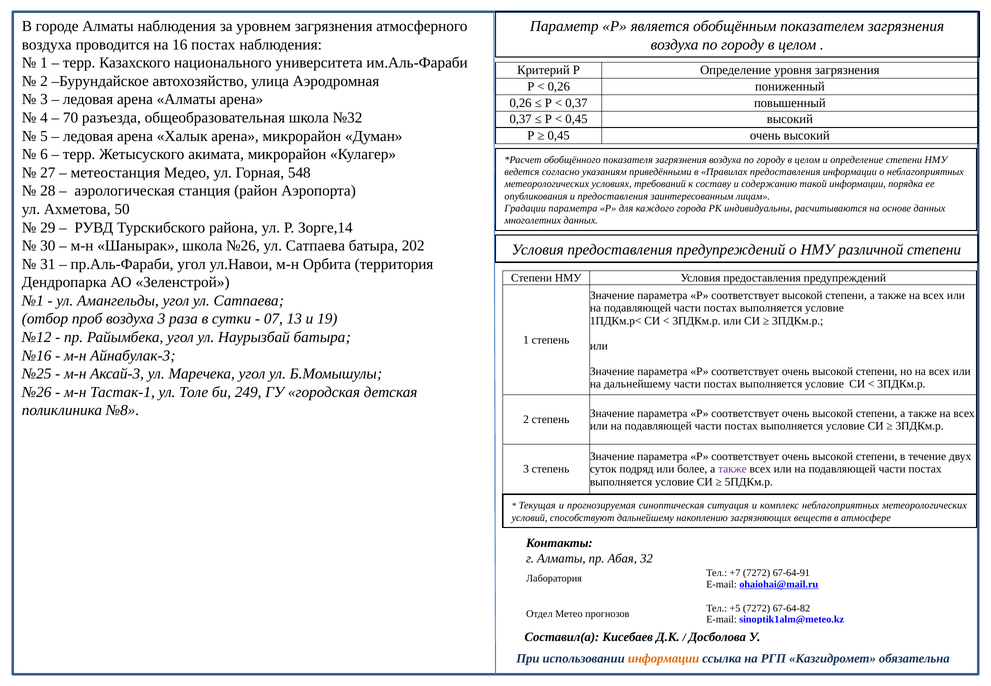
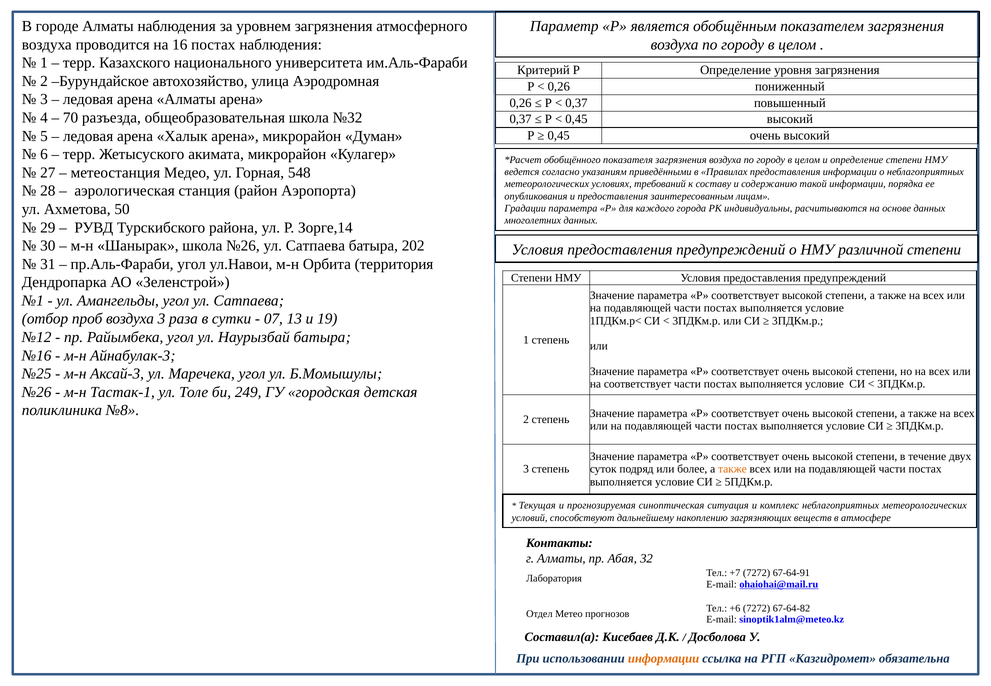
на дальнейшему: дальнейшему -> соответствует (638, 384)
также colour: purple -> orange (732, 469)
+5: +5 -> +6 (735, 608)
